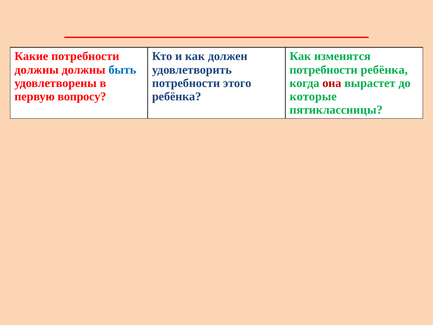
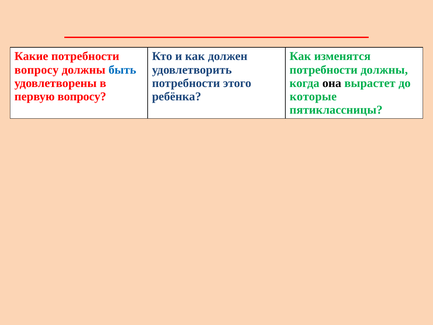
должны: должны -> вопросу (37, 70)
потребности ребёнка: ребёнка -> должны (384, 70)
она colour: red -> black (332, 83)
